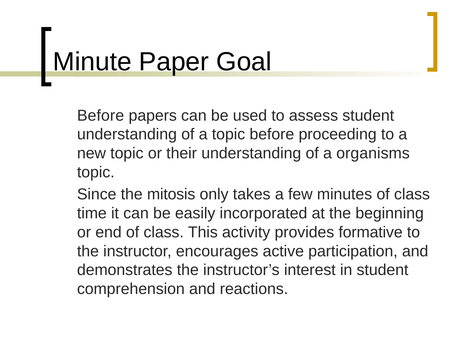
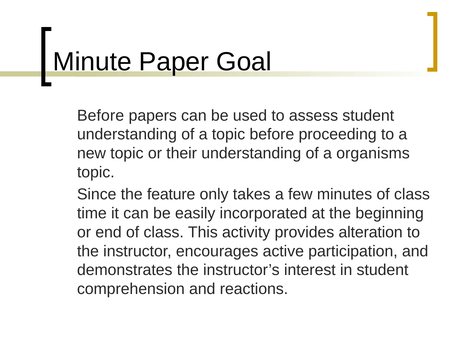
mitosis: mitosis -> feature (171, 194)
formative: formative -> alteration (371, 232)
